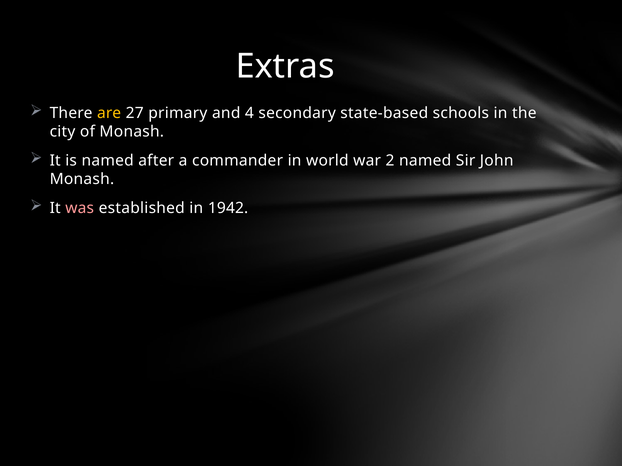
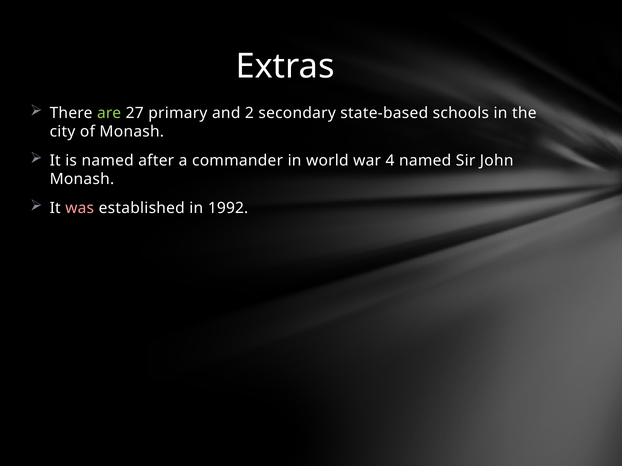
are colour: yellow -> light green (109, 113)
4: 4 -> 2 (249, 113)
2: 2 -> 4 (390, 161)
1942: 1942 -> 1992 (228, 208)
